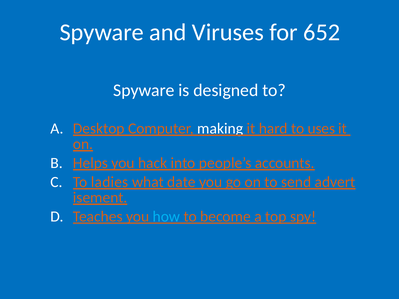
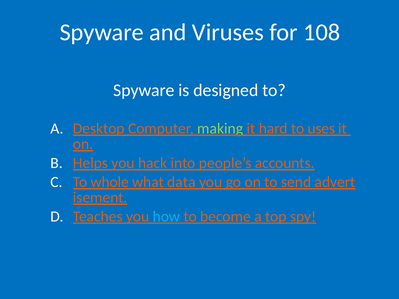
652: 652 -> 108 (322, 32)
making colour: white -> light green (220, 129)
ladies: ladies -> whole (110, 182)
date: date -> data (181, 182)
